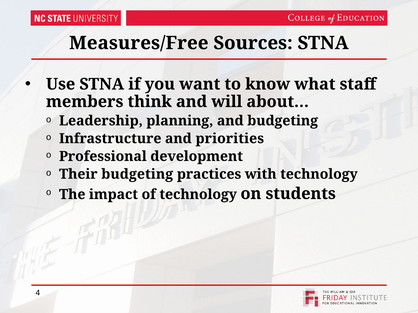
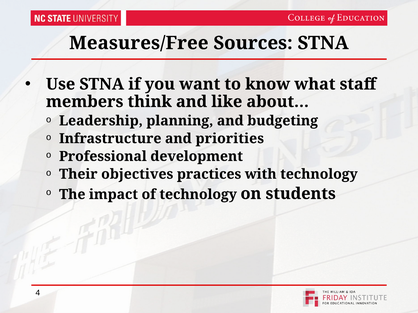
will: will -> like (227, 102)
Their budgeting: budgeting -> objectives (137, 174)
